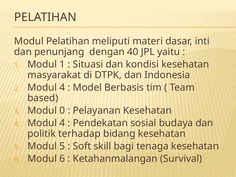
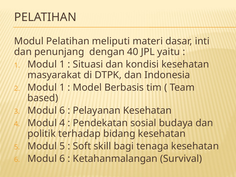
2 Modul 4: 4 -> 1 (62, 87)
3 Modul 0: 0 -> 6 (62, 111)
